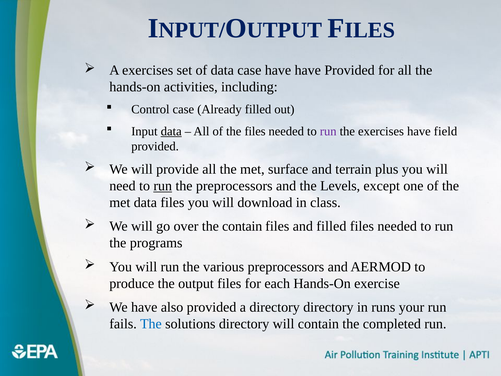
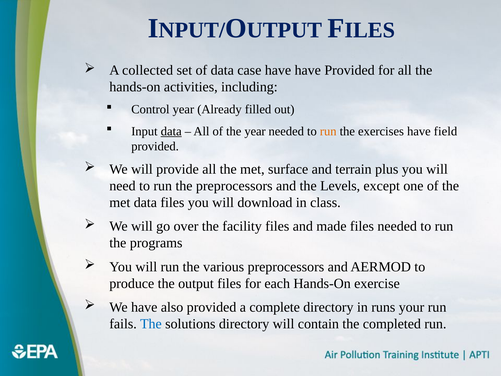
A exercises: exercises -> collected (148, 70)
Control case: case -> year (183, 109)
the files: files -> year (255, 131)
run colour: purple -> orange (328, 131)
run underline: present -> none (163, 186)
the contain: contain -> facility (242, 226)
and filled: filled -> made (331, 226)
a directory: directory -> complete (275, 307)
